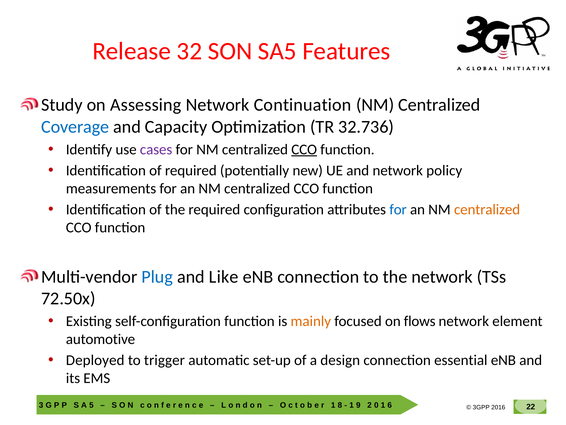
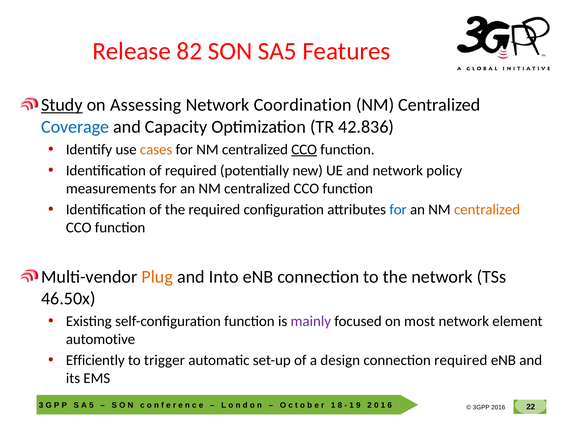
32: 32 -> 82 (189, 51)
Study underline: none -> present (62, 105)
Continuation: Continuation -> Coordination (303, 105)
32.736: 32.736 -> 42.836 (366, 127)
cases colour: purple -> orange (156, 149)
Plug colour: blue -> orange (157, 276)
Like: Like -> Into (224, 276)
72.50x: 72.50x -> 46.50x (68, 298)
mainly colour: orange -> purple (311, 321)
flows: flows -> most (420, 321)
Deployed: Deployed -> Efficiently (95, 360)
connection essential: essential -> required (461, 360)
